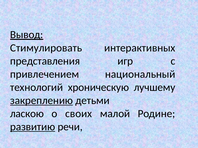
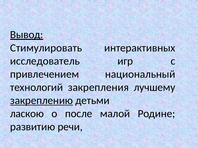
представления: представления -> исследователь (45, 61)
хроническую: хроническую -> закрепления (98, 88)
своих: своих -> после (79, 114)
развитию underline: present -> none (33, 127)
